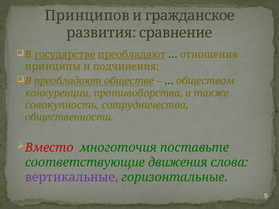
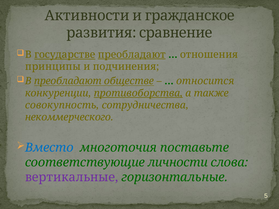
Принципов: Принципов -> Активности (87, 16)
обществом: обществом -> относится (205, 81)
противоборства underline: none -> present (138, 93)
общественности: общественности -> некоммерческого (69, 117)
Вместо colour: red -> blue (49, 148)
движения: движения -> личности (178, 163)
